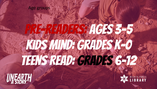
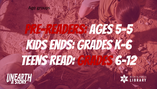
3-5: 3-5 -> 5-5 (124, 29)
Mind: Mind -> Ends (62, 45)
K-0: K-0 -> K-6 (123, 45)
Grades colour: black -> red (95, 60)
